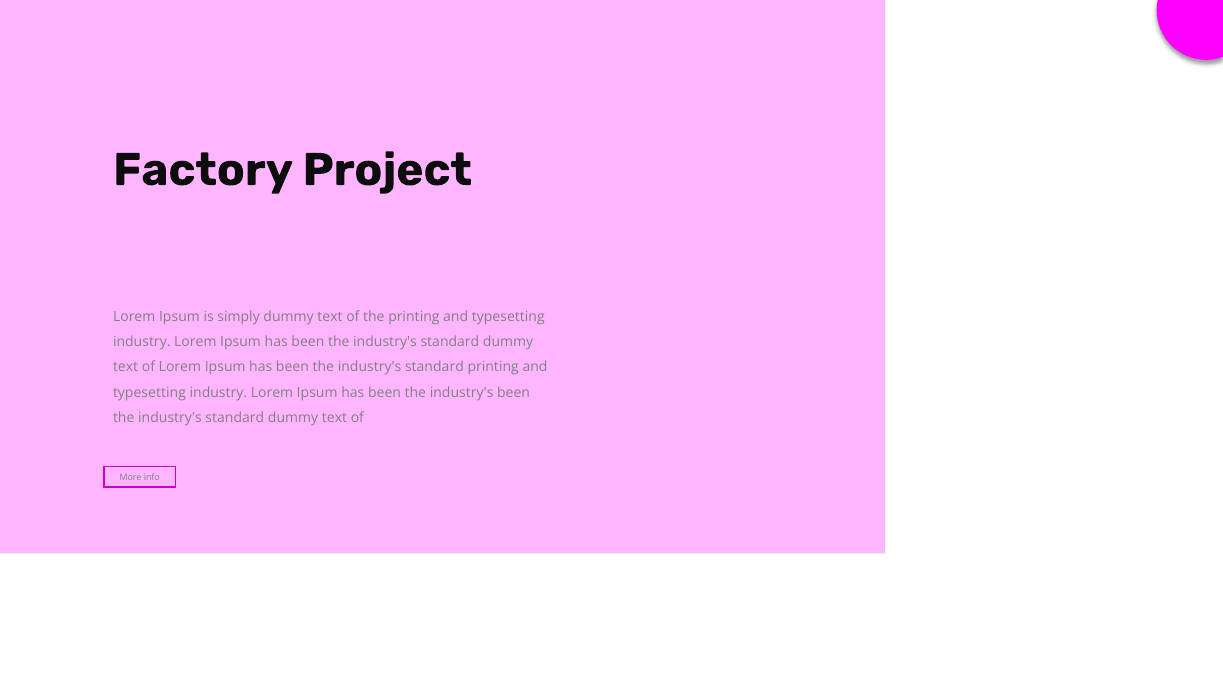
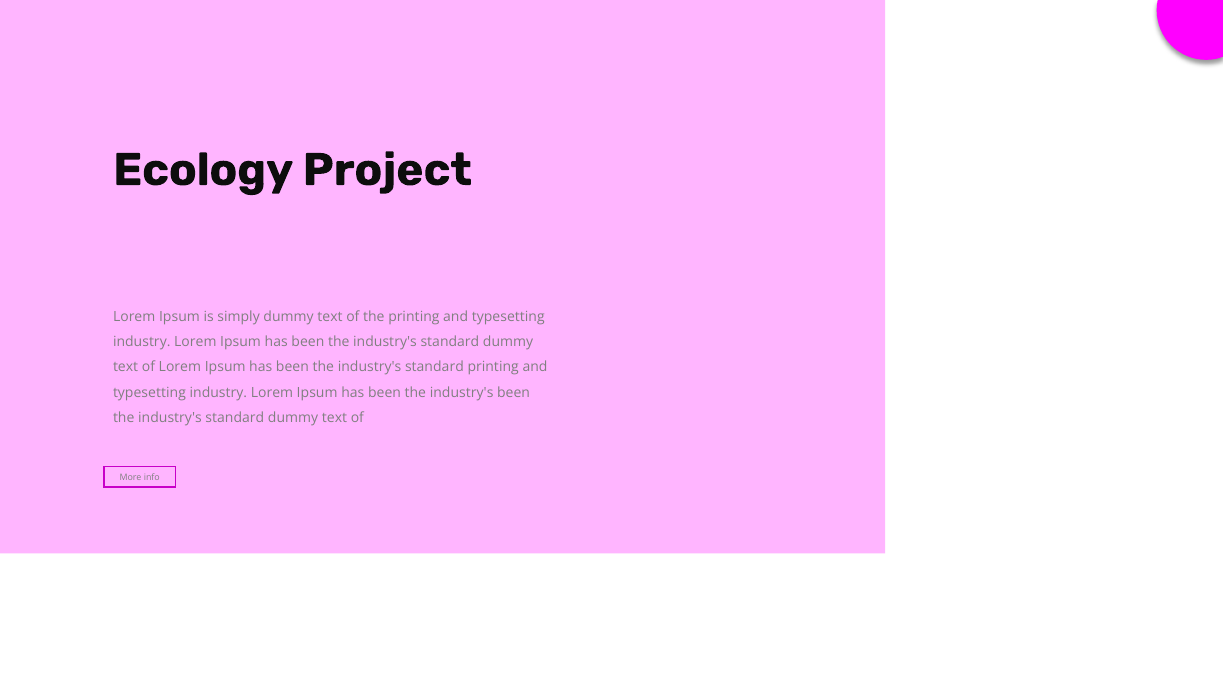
Factory: Factory -> Ecology (203, 170)
